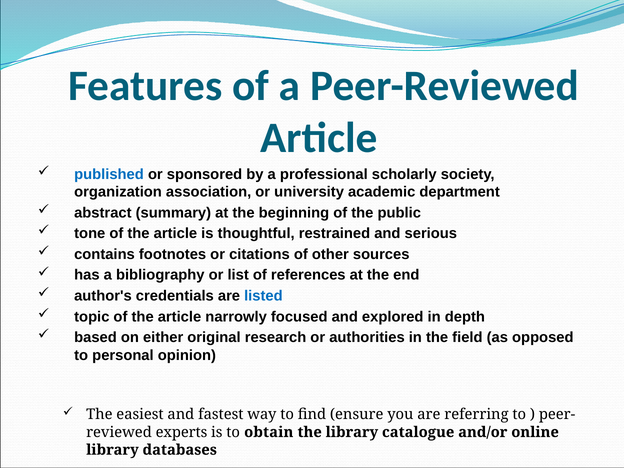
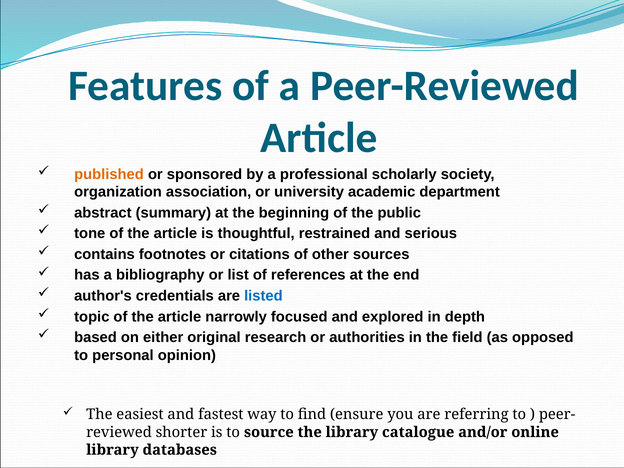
published colour: blue -> orange (109, 174)
experts: experts -> shorter (181, 432)
obtain: obtain -> source (269, 432)
